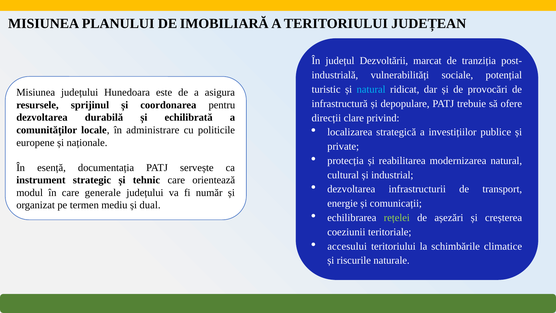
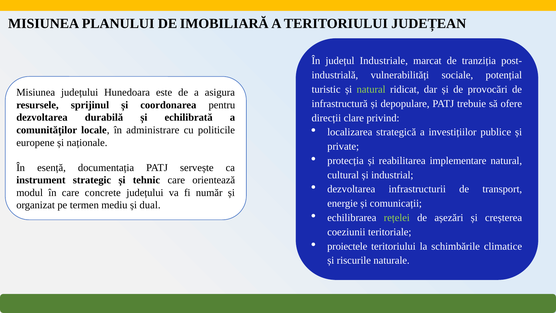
Dezvoltării: Dezvoltării -> Industriale (384, 61)
natural colour: light blue -> light green (371, 89)
modernizarea: modernizarea -> implementare (458, 161)
generale: generale -> concrete (103, 192)
accesului: accesului -> proiectele (347, 246)
